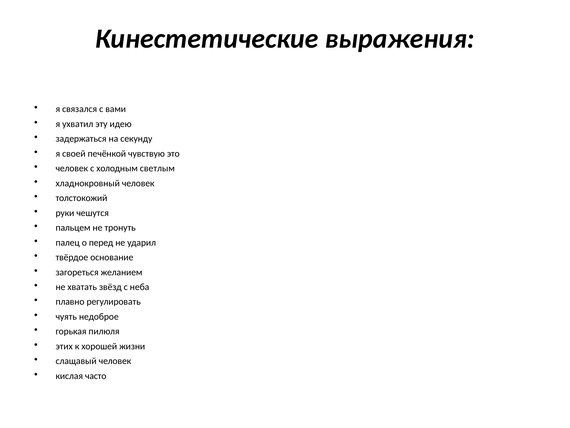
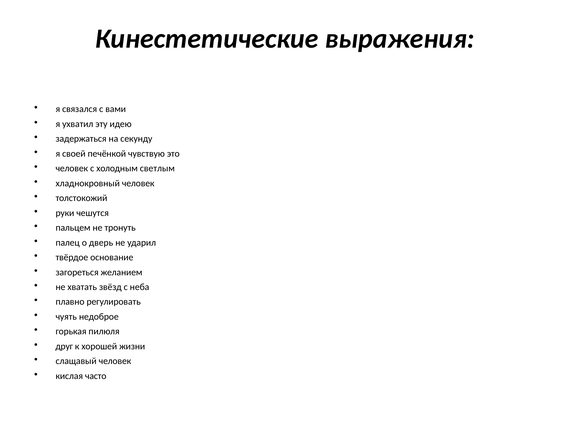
перед: перед -> дверь (101, 242)
этих: этих -> друг (64, 346)
